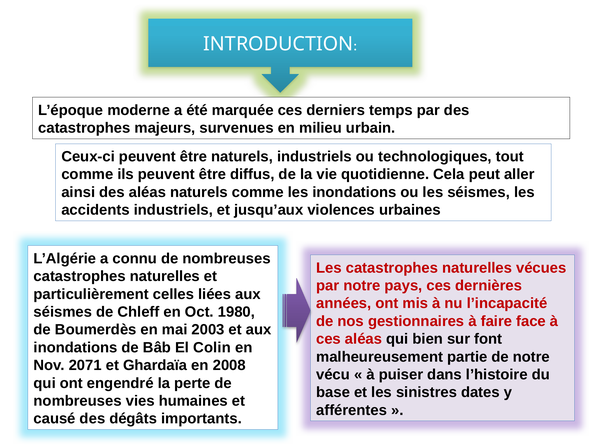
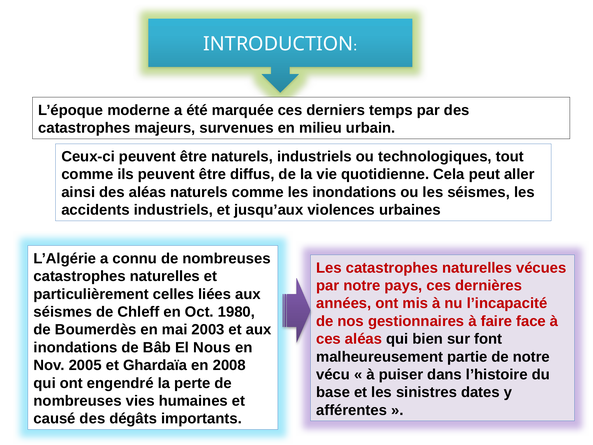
Colin: Colin -> Nous (212, 347)
2071: 2071 -> 2005 (85, 365)
